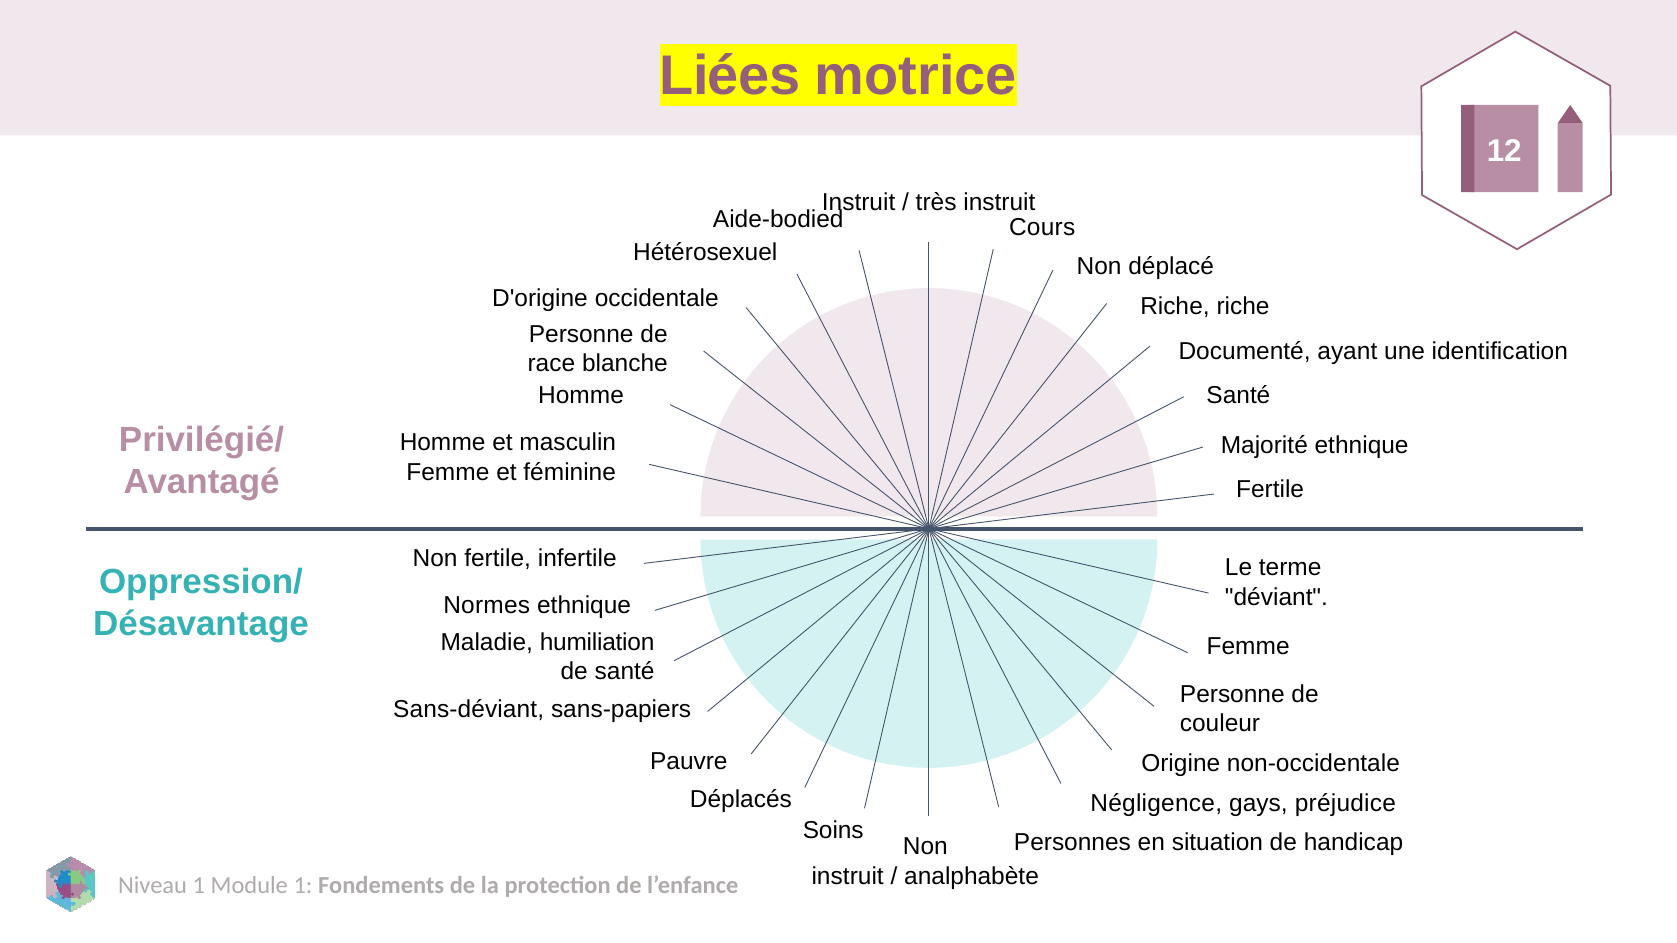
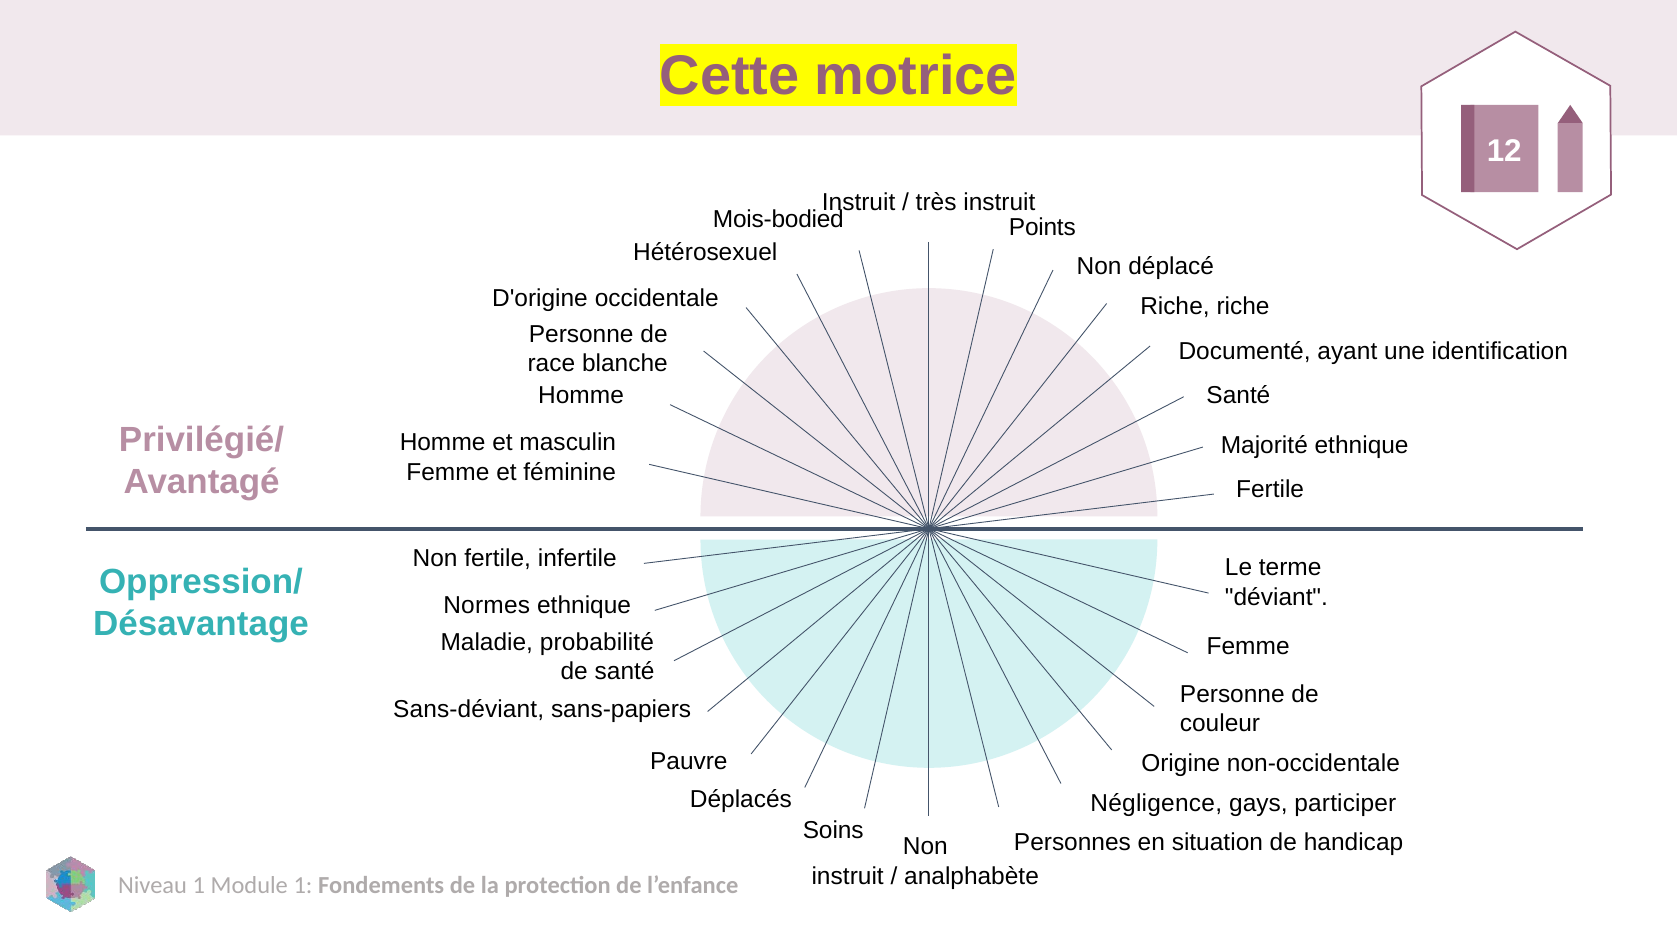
Liées: Liées -> Cette (730, 76)
Aide-bodied: Aide-bodied -> Mois-bodied (778, 220)
Cours: Cours -> Points (1042, 228)
humiliation: humiliation -> probabilité (597, 642)
préjudice: préjudice -> participer (1345, 804)
